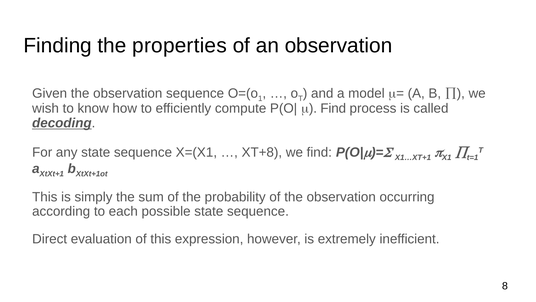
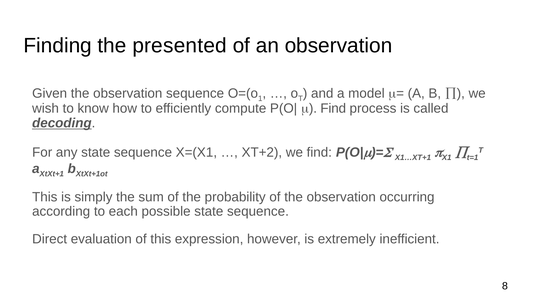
properties: properties -> presented (180, 45)
XT+8: XT+8 -> XT+2 (262, 152)
